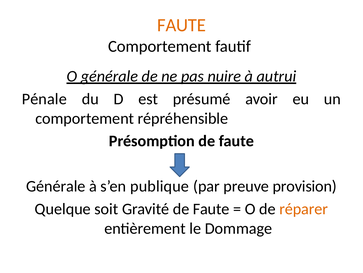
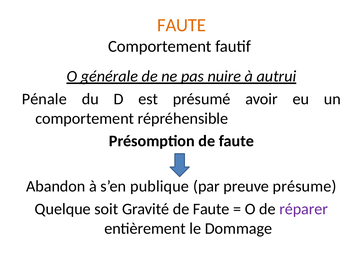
Générale: Générale -> Abandon (56, 186)
provision: provision -> présume (305, 186)
réparer colour: orange -> purple (304, 208)
